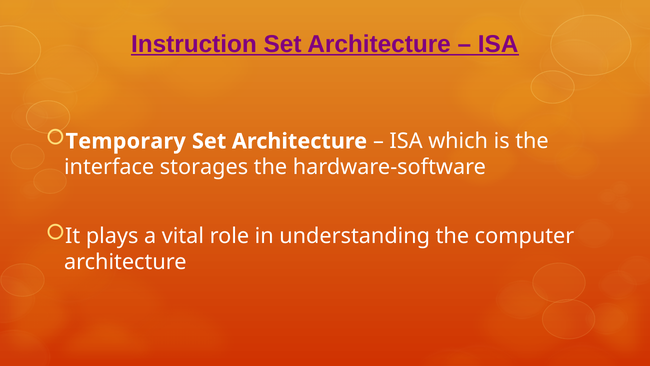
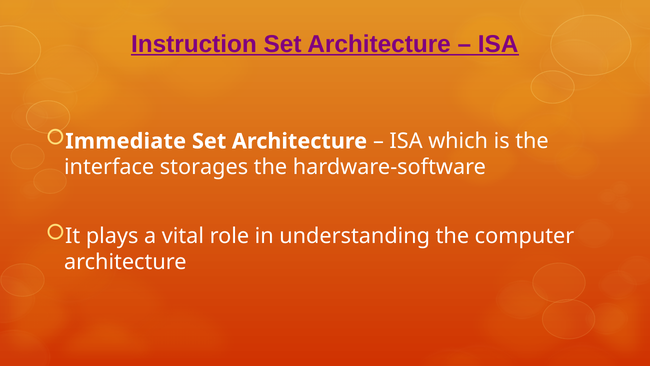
Temporary: Temporary -> Immediate (126, 141)
